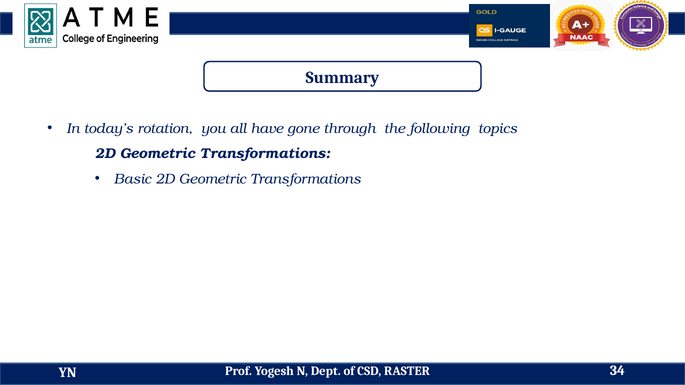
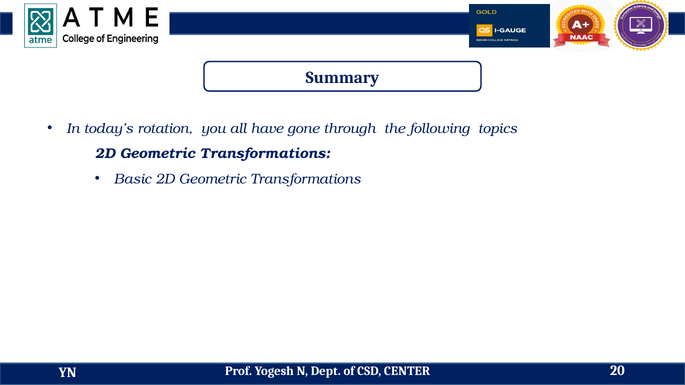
RASTER: RASTER -> CENTER (407, 372)
34: 34 -> 20 (617, 371)
